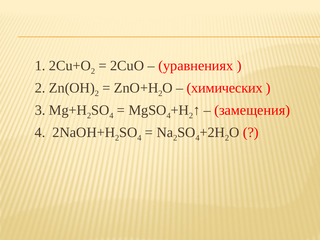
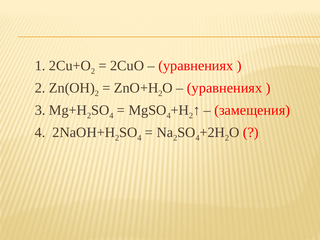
химических: химических -> уравнениях (225, 88)
